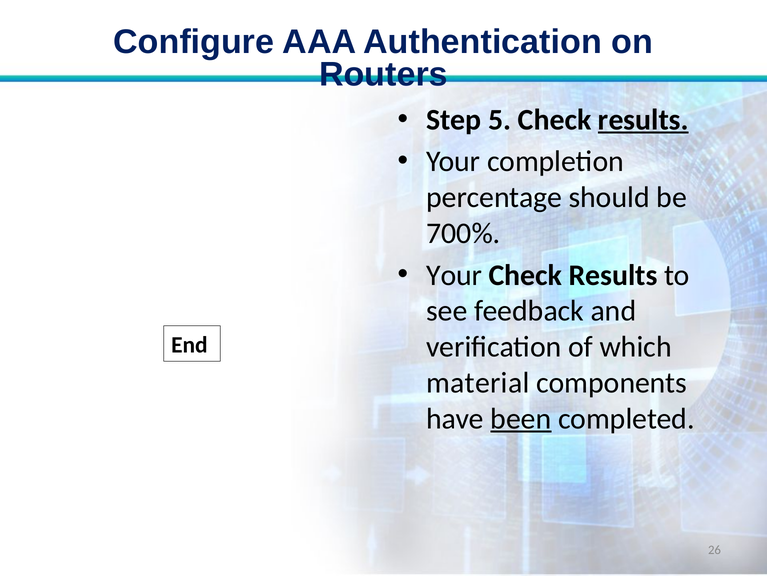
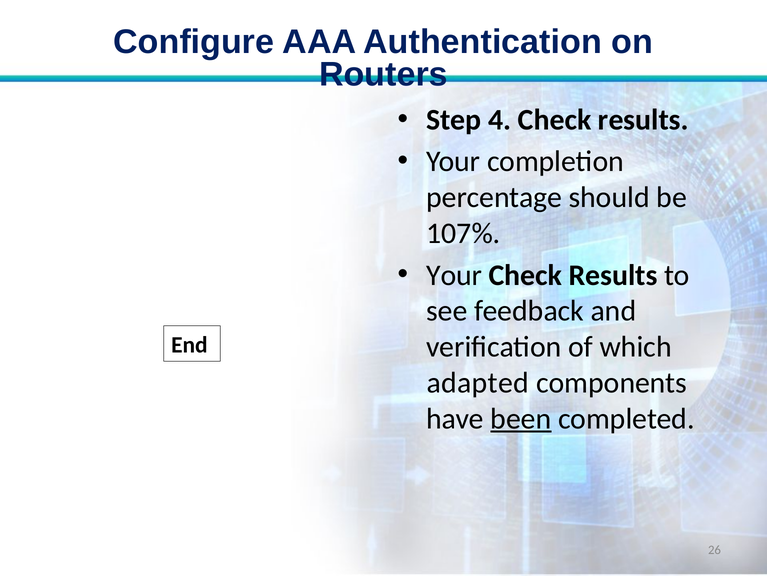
5: 5 -> 4 (500, 120)
results underline: present -> none (643, 120)
700%: 700% -> 107% (463, 233)
material: material -> adapted (478, 382)
